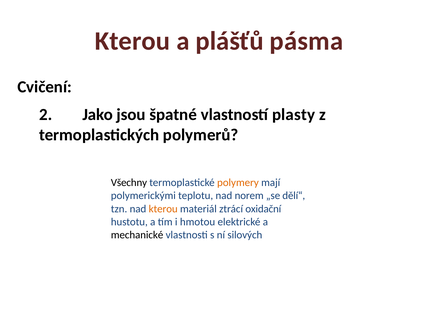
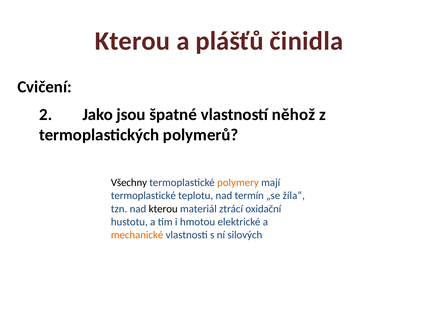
pásma: pásma -> činidla (306, 41)
plasty: plasty -> něhož (294, 115)
polymerickými: polymerickými -> termoplastické (143, 196)
norem: norem -> termín (249, 196)
dělí“: dělí“ -> žíla“ (294, 196)
kterou colour: orange -> black (163, 209)
mechanické colour: black -> orange (137, 235)
